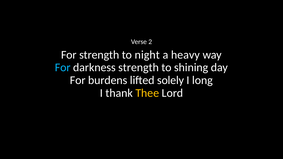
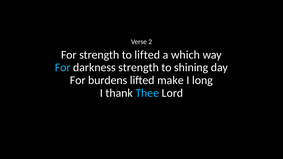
to night: night -> lifted (147, 55)
heavy: heavy -> which (185, 55)
solely: solely -> make (170, 80)
Thee colour: yellow -> light blue (147, 93)
